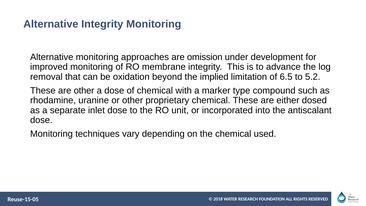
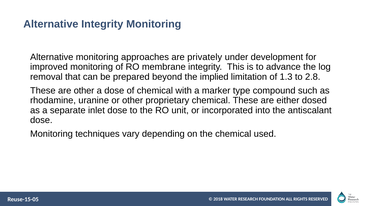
omission: omission -> privately (205, 57)
oxidation: oxidation -> prepared (131, 77)
6.5: 6.5 -> 1.3 (286, 77)
5.2: 5.2 -> 2.8 (313, 77)
